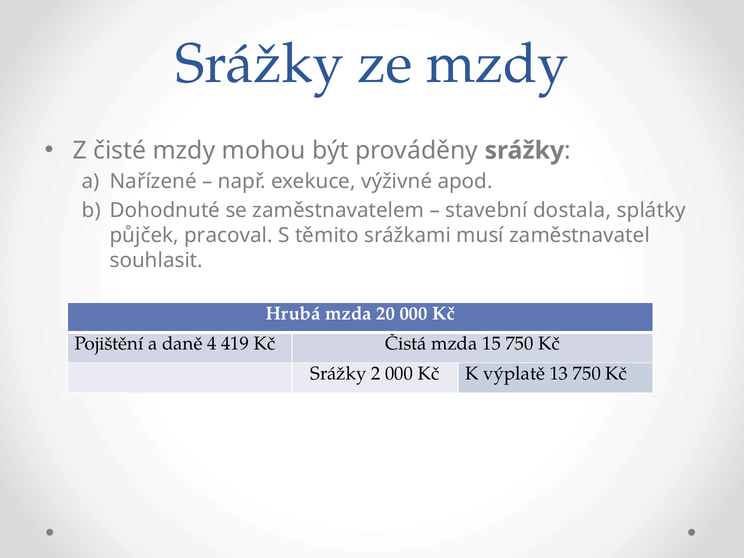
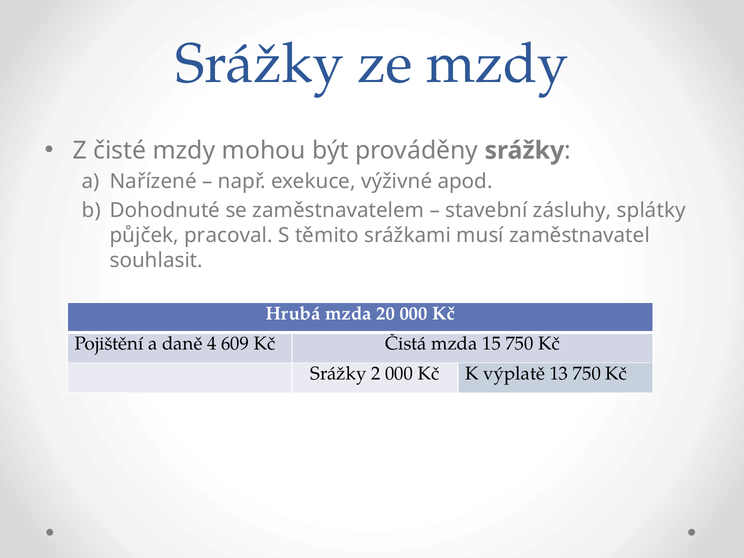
dostala: dostala -> zásluhy (572, 211)
419: 419 -> 609 (235, 344)
